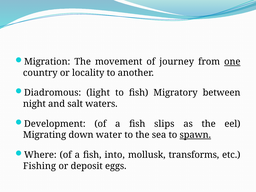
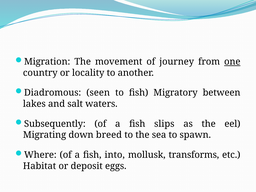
light: light -> seen (98, 93)
night: night -> lakes (34, 104)
Development: Development -> Subsequently (55, 124)
water: water -> breed (109, 135)
spawn underline: present -> none (195, 135)
Fishing: Fishing -> Habitat (40, 166)
